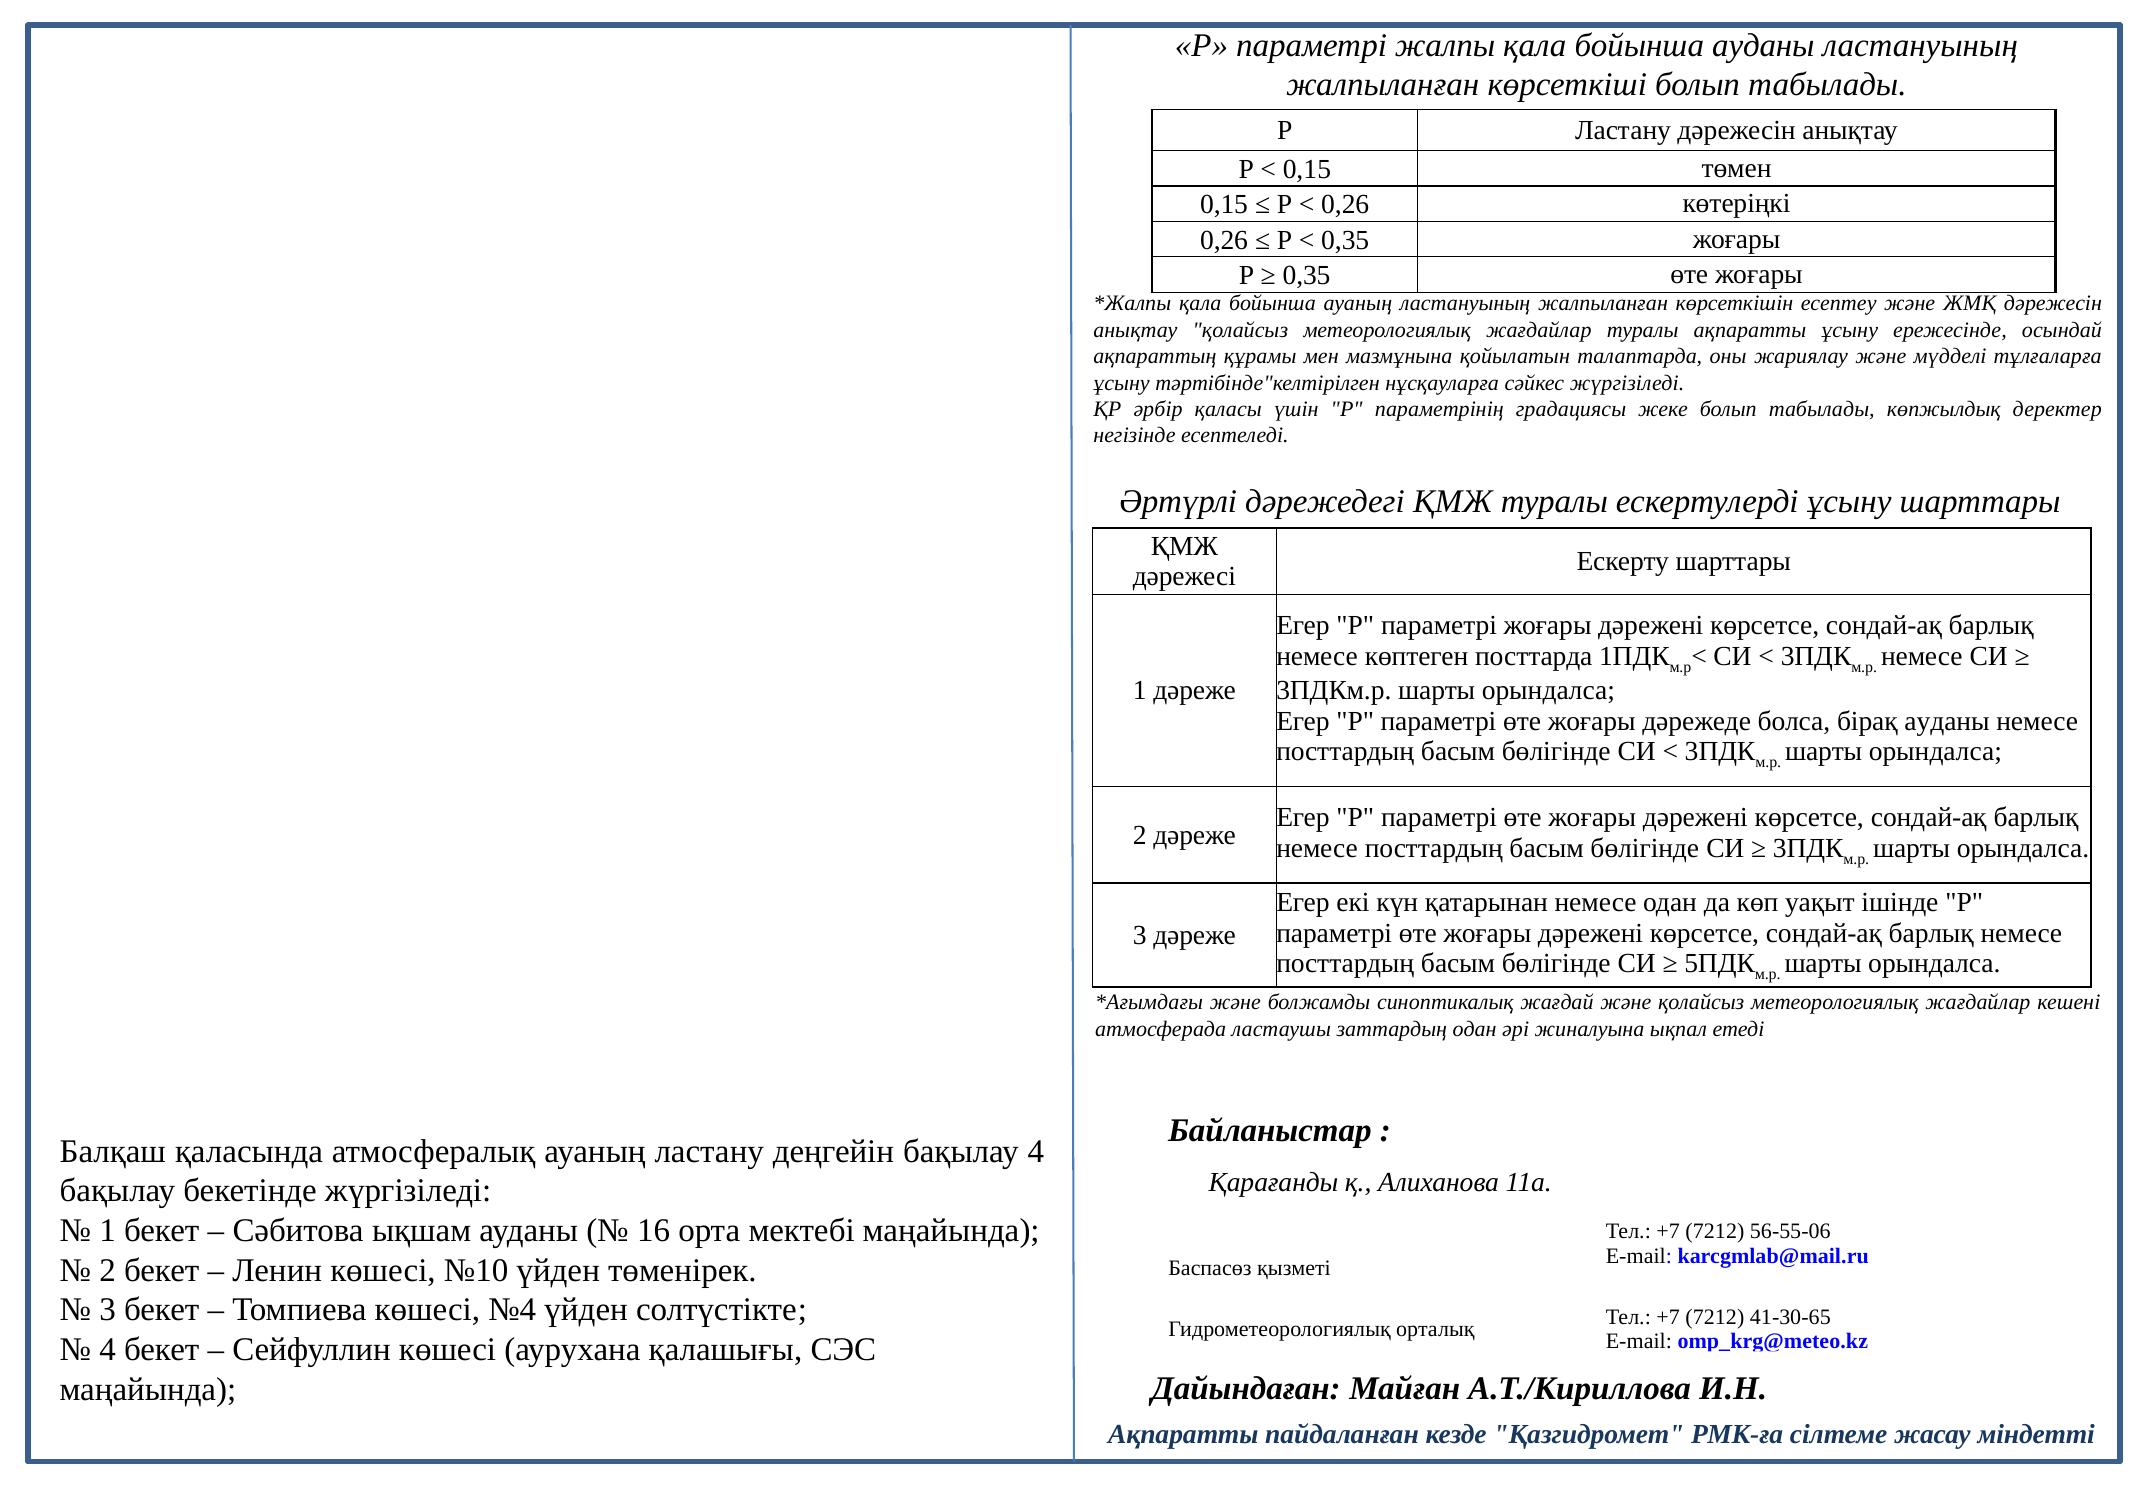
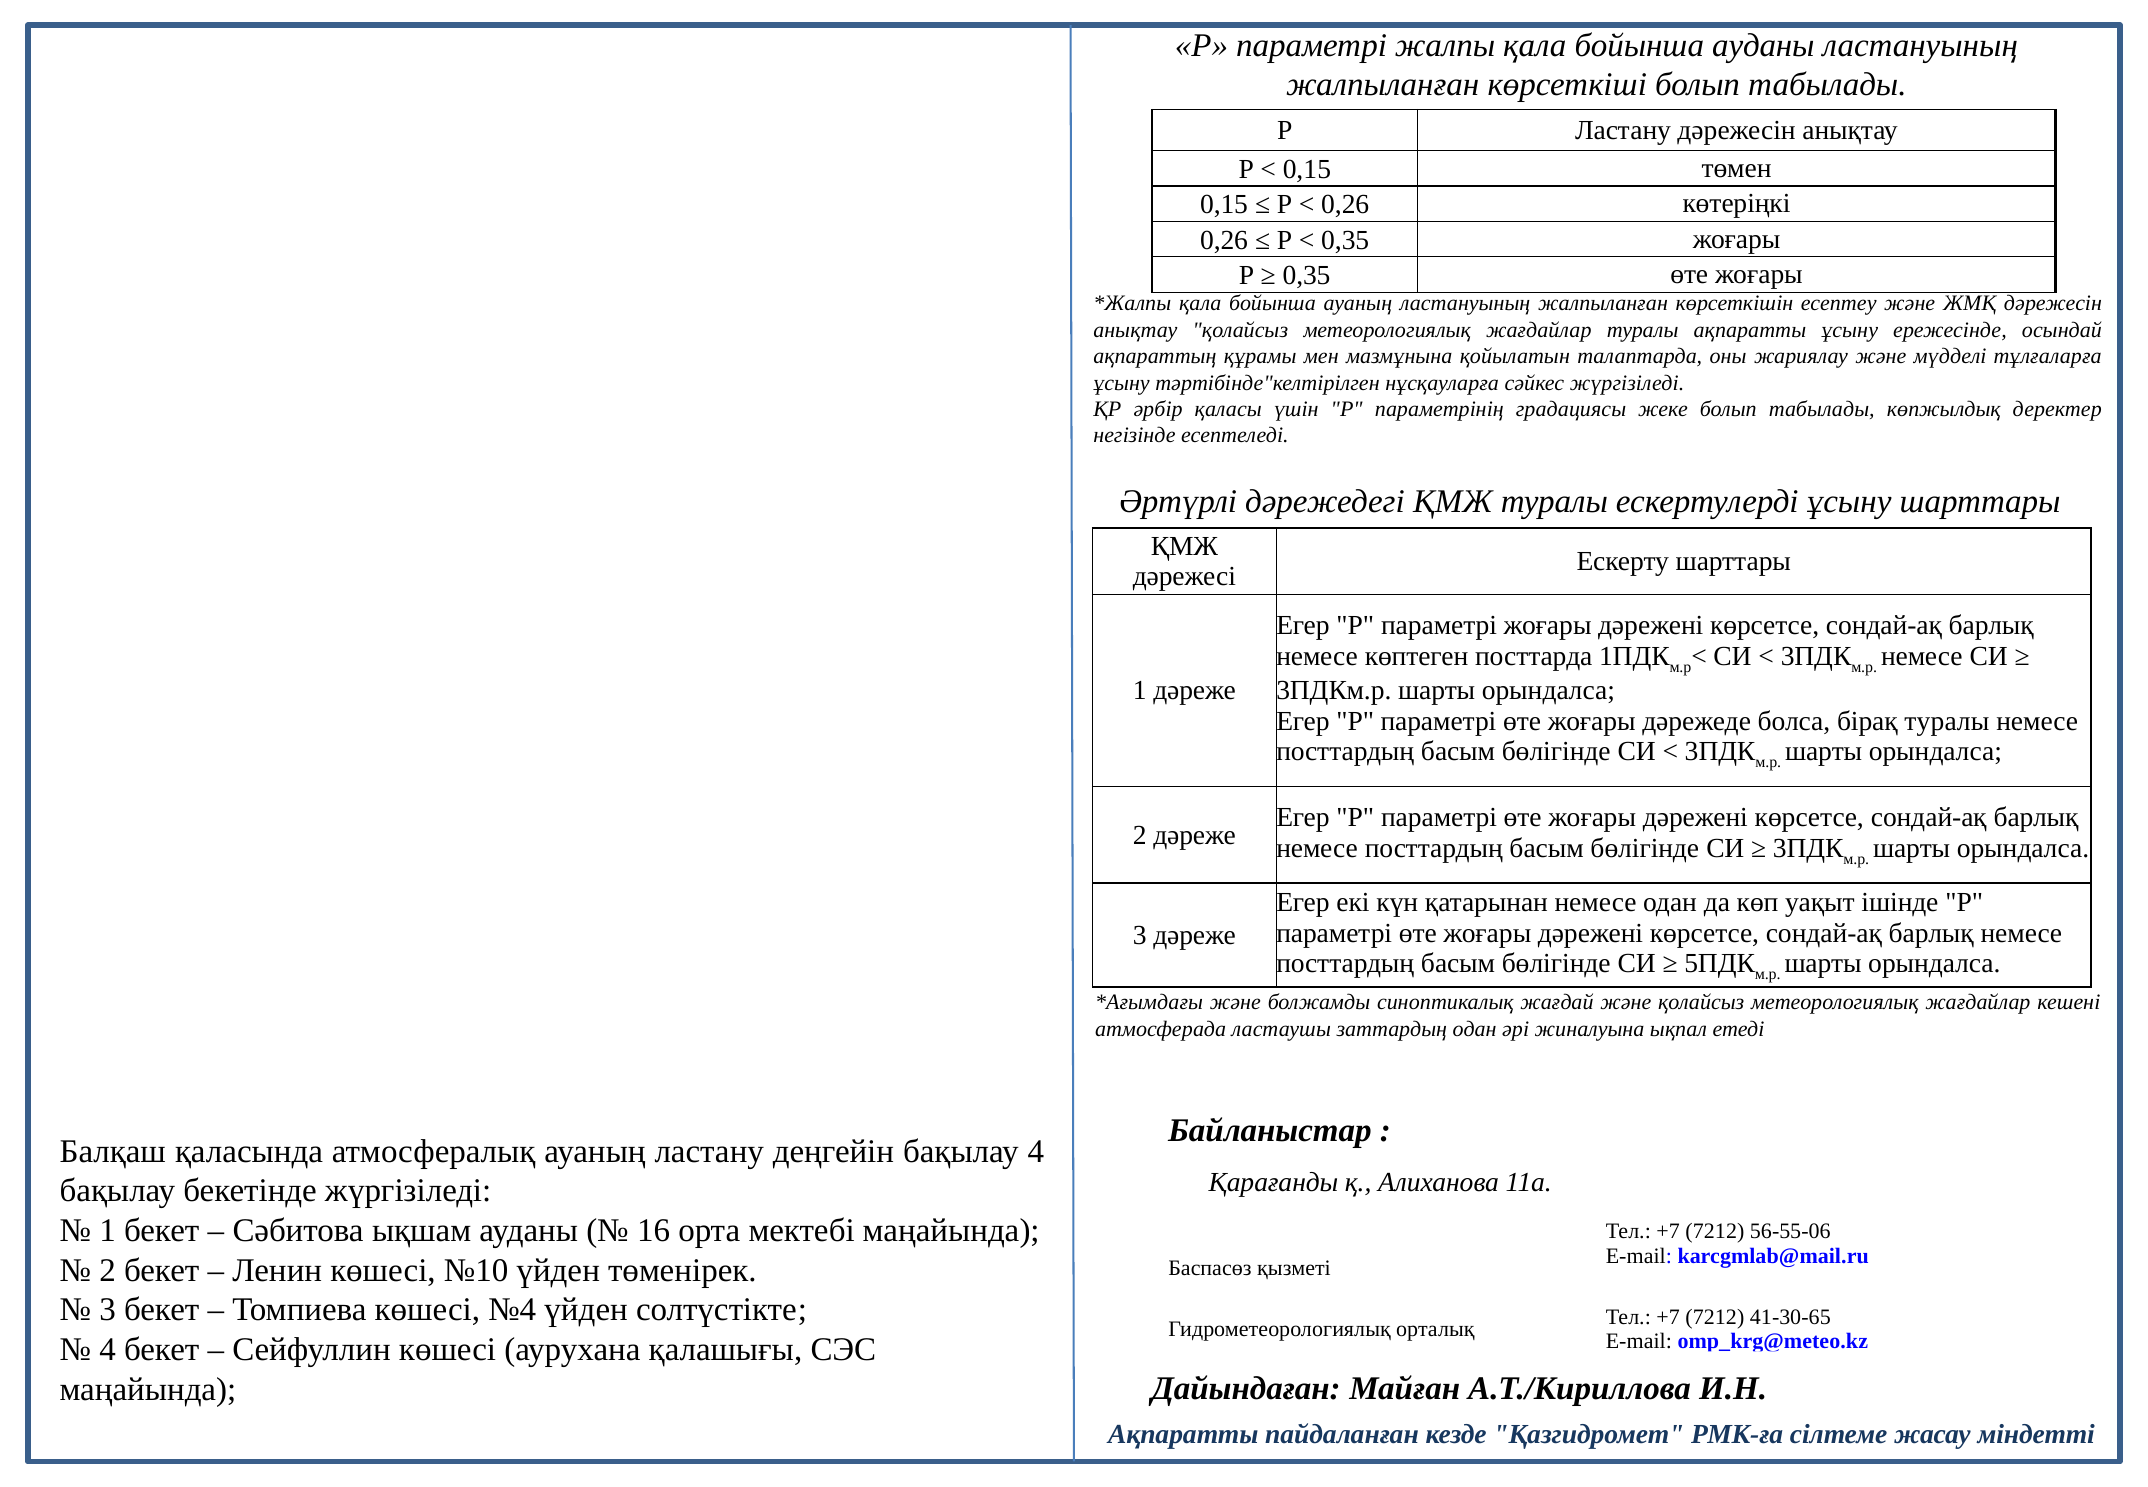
бірақ ауданы: ауданы -> туралы (1947, 721)
